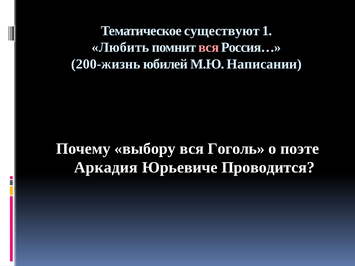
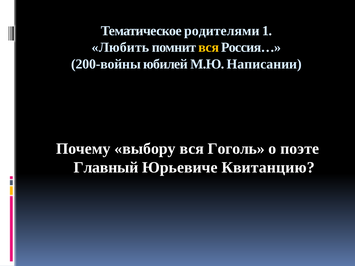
существуют: существуют -> родителями (222, 31)
вся colour: pink -> yellow (209, 47)
200-жизнь: 200-жизнь -> 200-войны (106, 64)
Аркадия: Аркадия -> Главный (106, 168)
Проводится: Проводится -> Квитанцию (268, 168)
